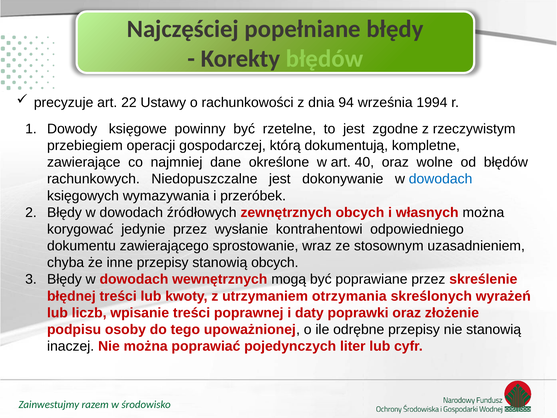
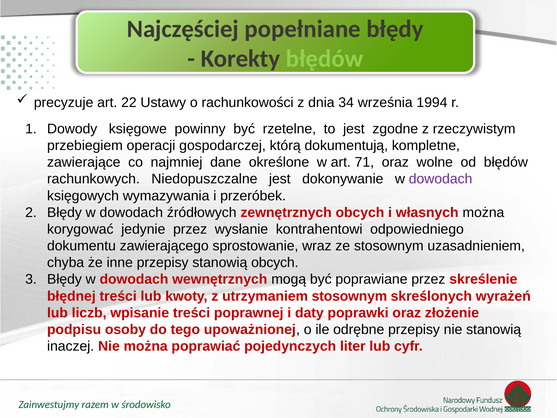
94: 94 -> 34 (346, 102)
40: 40 -> 71 (364, 162)
dowodach colour: blue -> purple (441, 179)
utrzymaniem otrzymania: otrzymania -> stosownym (349, 296)
